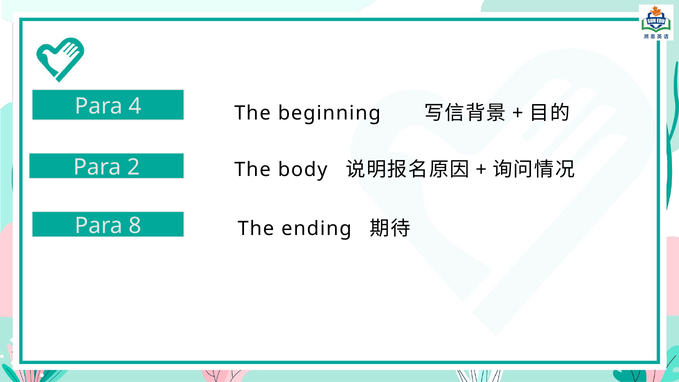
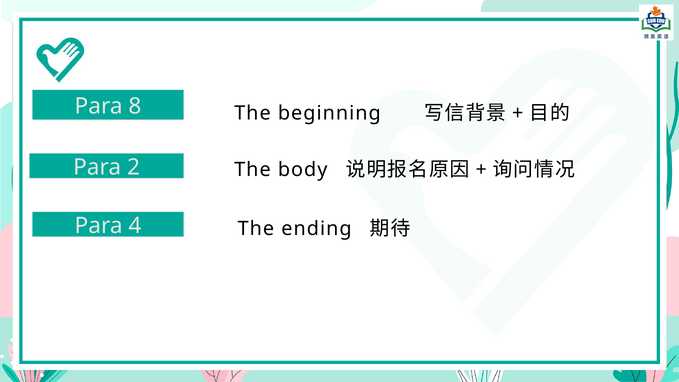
4: 4 -> 8 (135, 106)
8: 8 -> 4 (135, 226)
